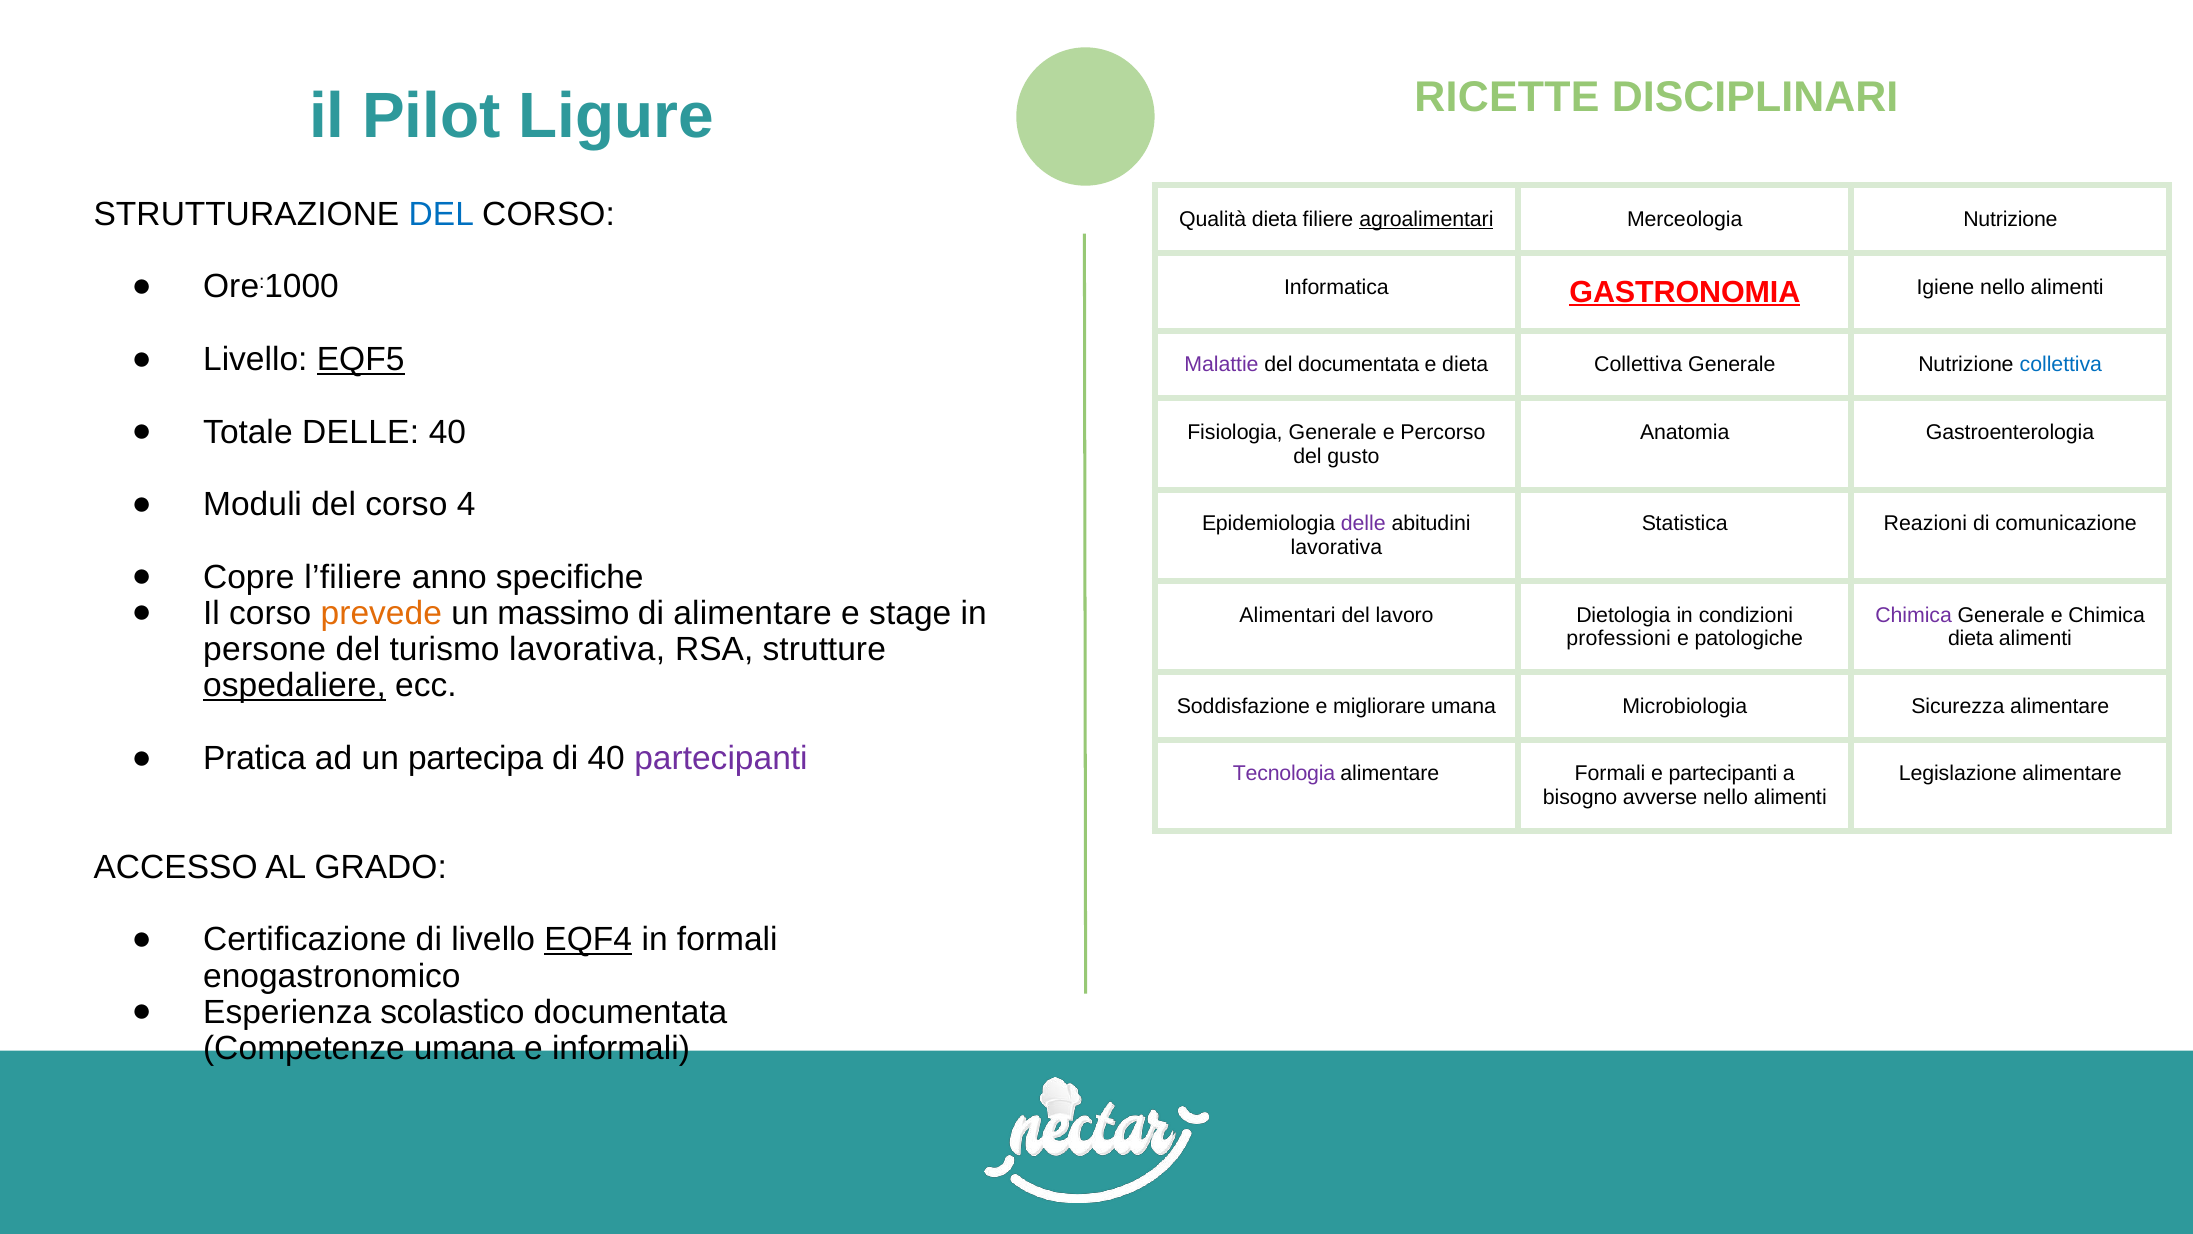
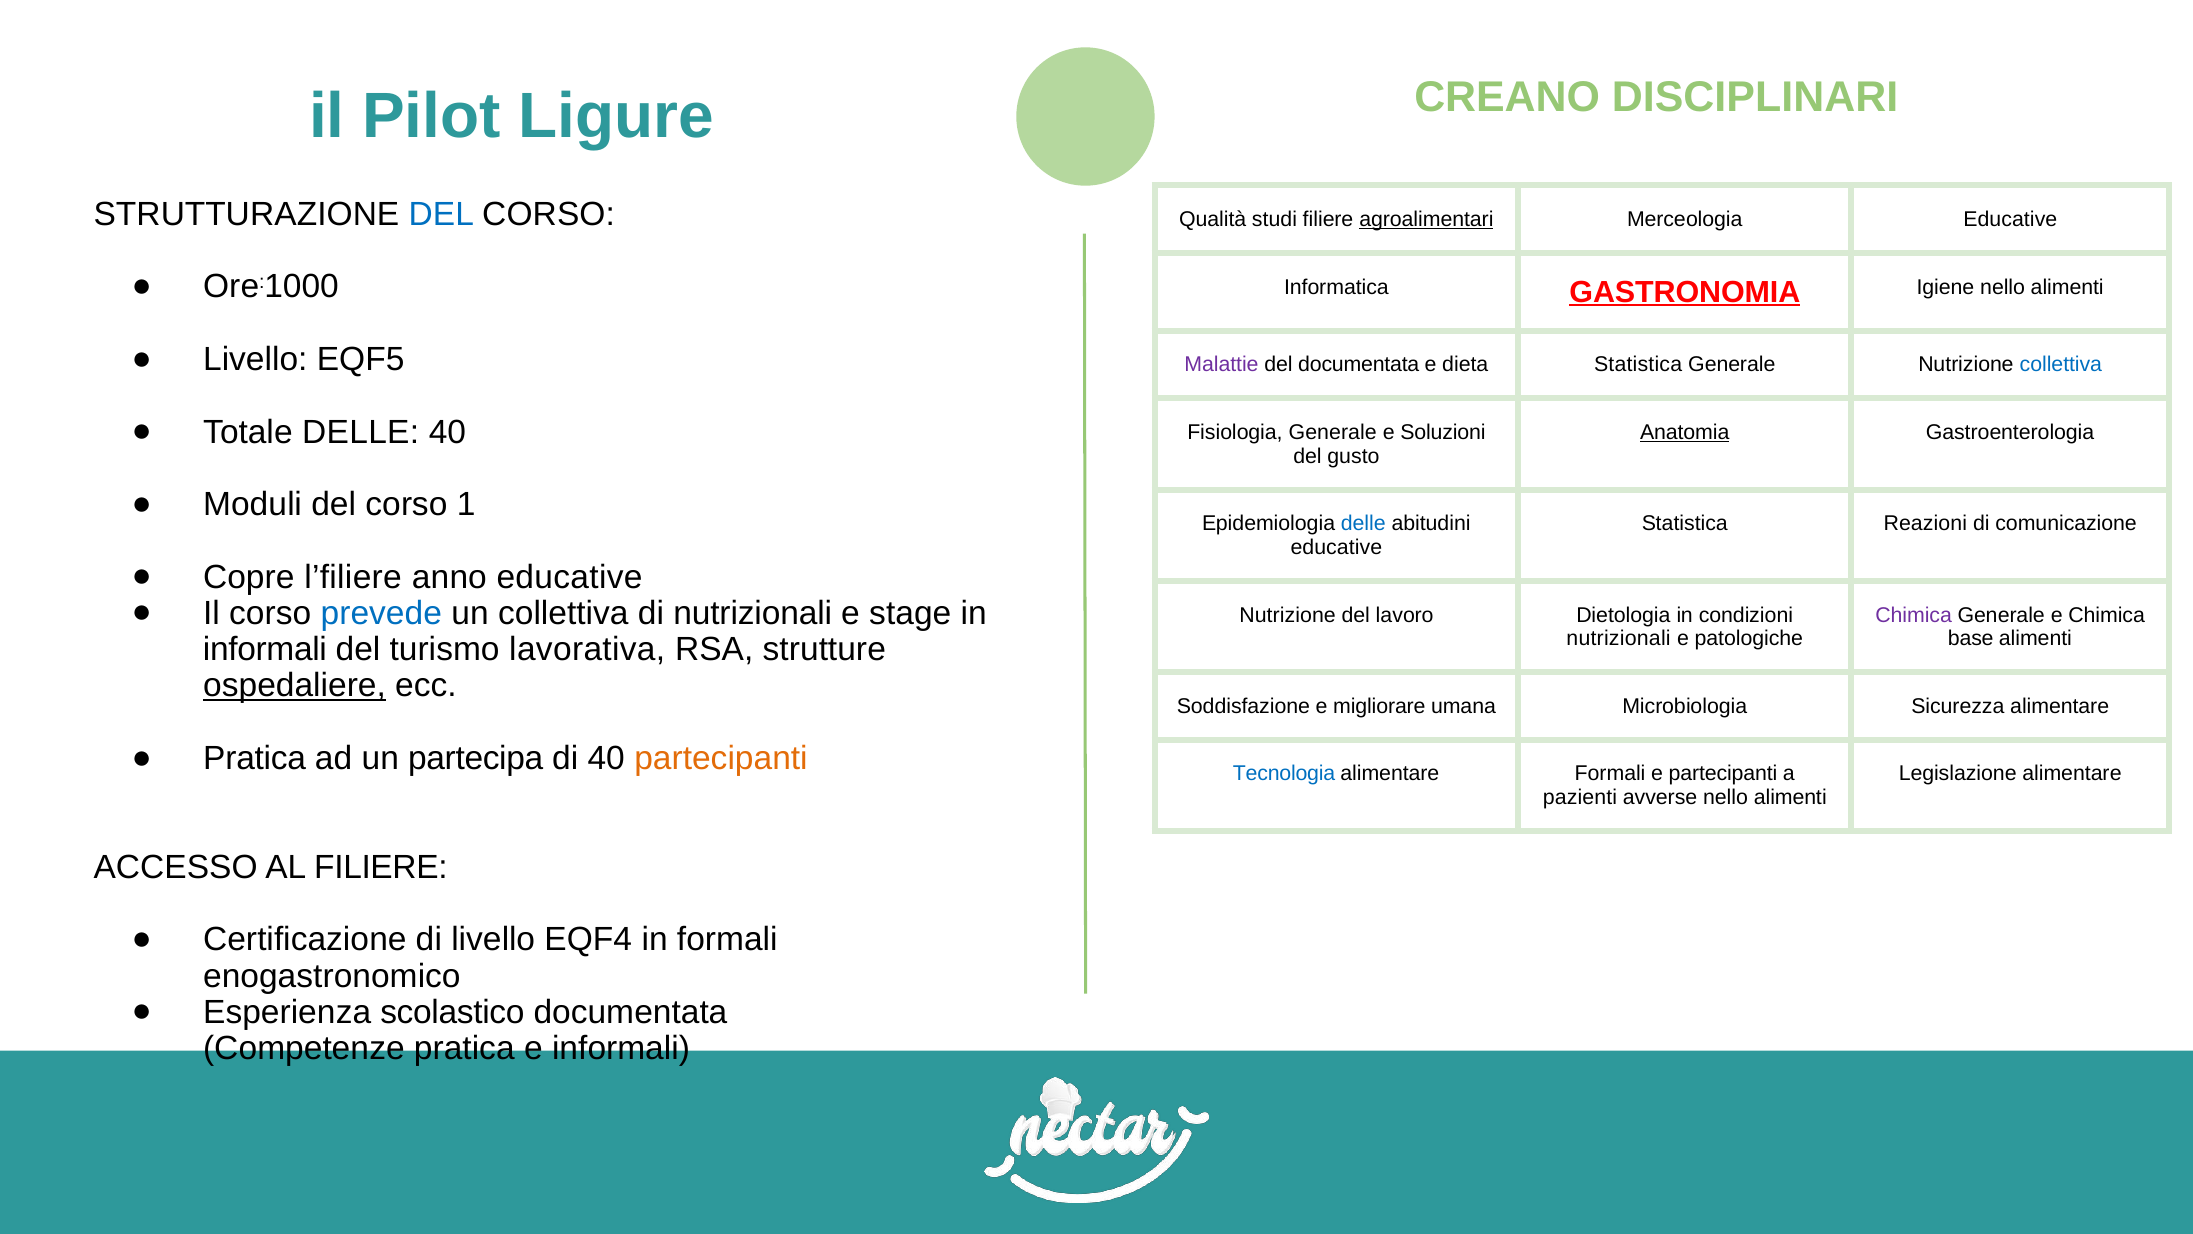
RICETTE: RICETTE -> CREANO (1507, 97)
Qualità dieta: dieta -> studi (1274, 220)
Merceologia Nutrizione: Nutrizione -> Educative (2010, 220)
EQF5 underline: present -> none (361, 359)
dieta Collettiva: Collettiva -> Statistica (1638, 365)
Percorso: Percorso -> Soluzioni (1443, 432)
Anatomia underline: none -> present (1685, 432)
4: 4 -> 1 (466, 504)
delle colour: purple -> blue (1363, 524)
lavorativa: lavorativa -> educative (1336, 547)
anno specifiche: specifiche -> educative (570, 577)
prevede colour: orange -> blue (381, 613)
un massimo: massimo -> collettiva (563, 613)
di alimentare: alimentare -> nutrizionali (753, 613)
Alimentari: Alimentari -> Nutrizione (1288, 615)
professioni: professioni -> nutrizionali (1619, 639)
dieta: dieta -> base (1971, 639)
persone: persone -> informali (265, 649)
partecipanti colour: purple -> orange (721, 758)
Tecnologia colour: purple -> blue (1284, 774)
bisogno: bisogno -> pazienti (1580, 797)
AL GRADO: GRADO -> FILIERE (381, 867)
EQF4 underline: present -> none (588, 940)
Competenze umana: umana -> pratica (464, 1048)
